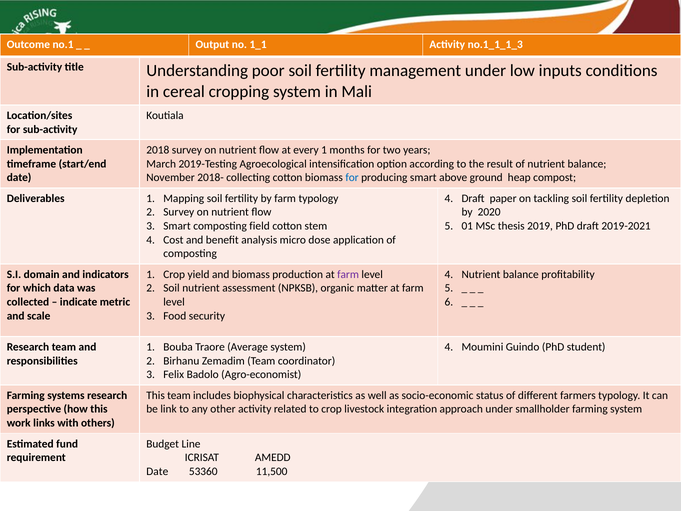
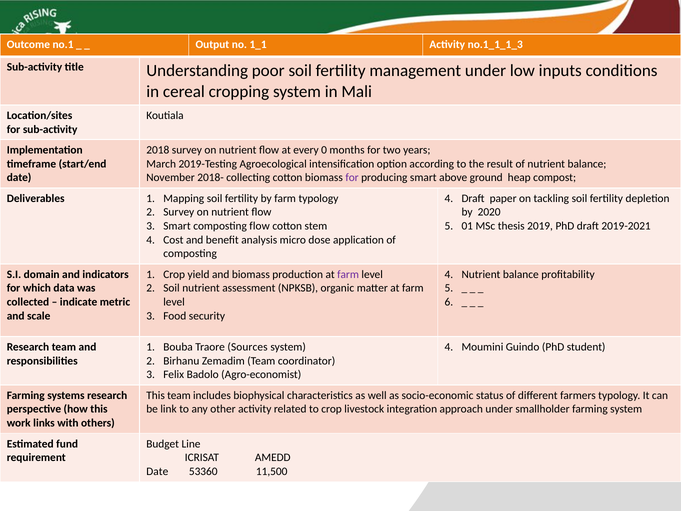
every 1: 1 -> 0 (324, 150)
for colour: blue -> purple (352, 178)
composting field: field -> flow (260, 226)
Average: Average -> Sources (248, 347)
